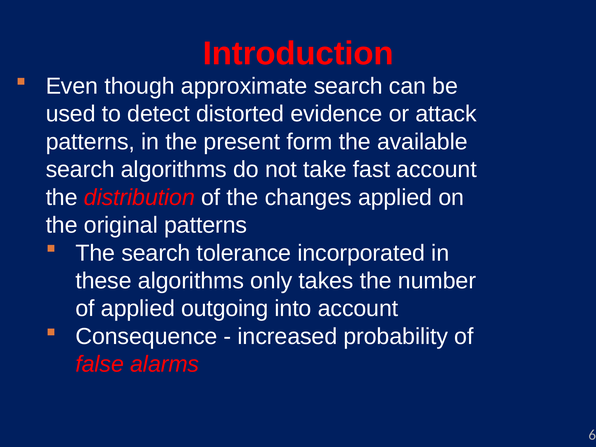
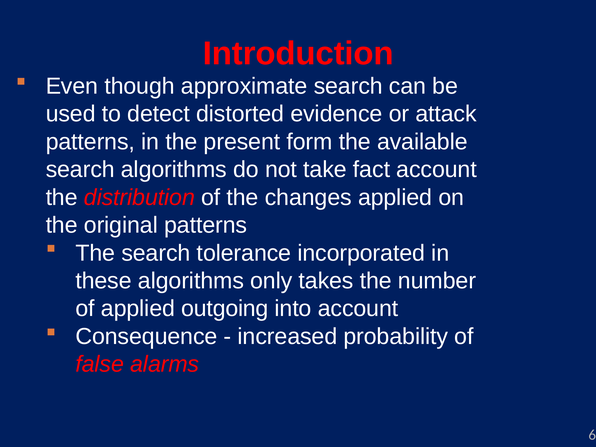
fast: fast -> fact (372, 170)
